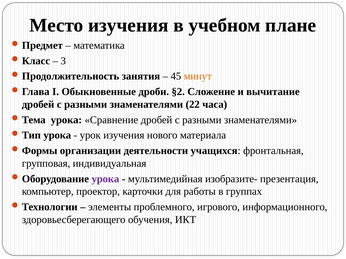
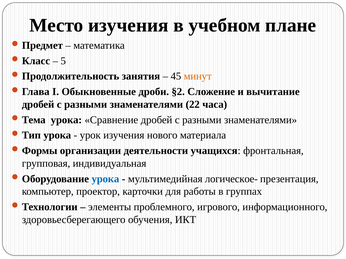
3: 3 -> 5 (63, 61)
урока colour: purple -> blue (105, 179)
изобразите-: изобразите- -> логическое- (231, 179)
